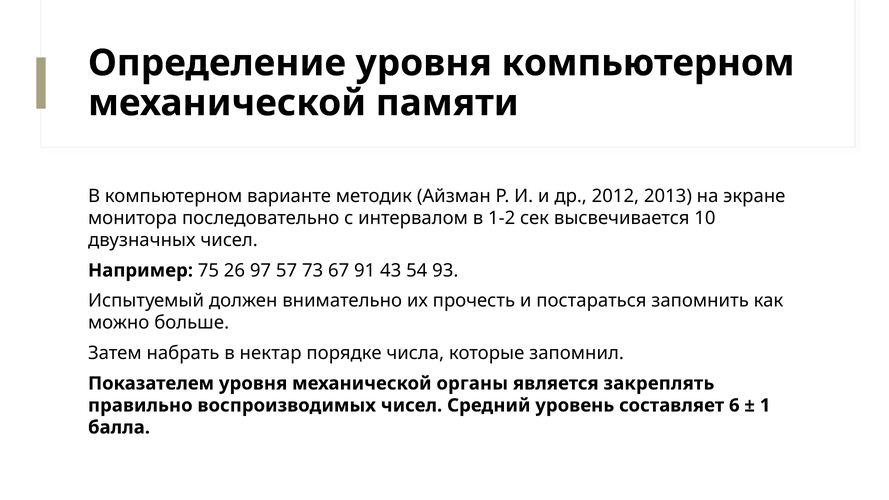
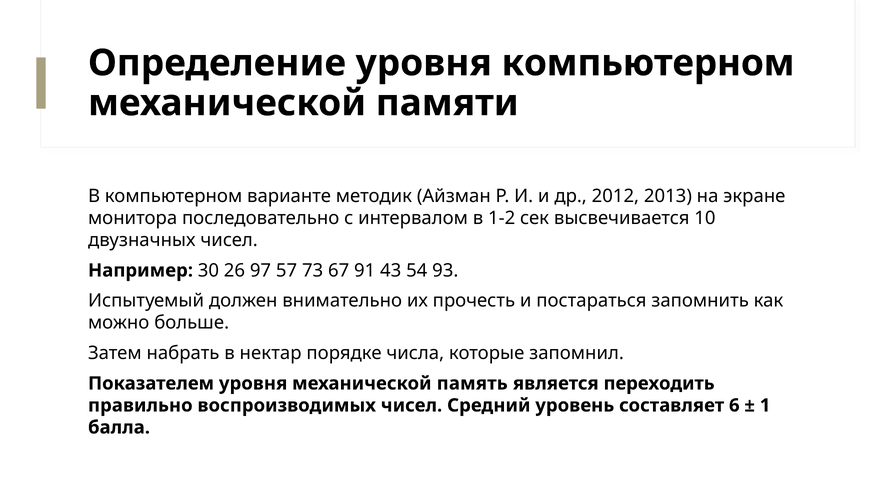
75: 75 -> 30 (208, 271)
органы: органы -> память (472, 383)
закреплять: закреплять -> переходить (659, 383)
